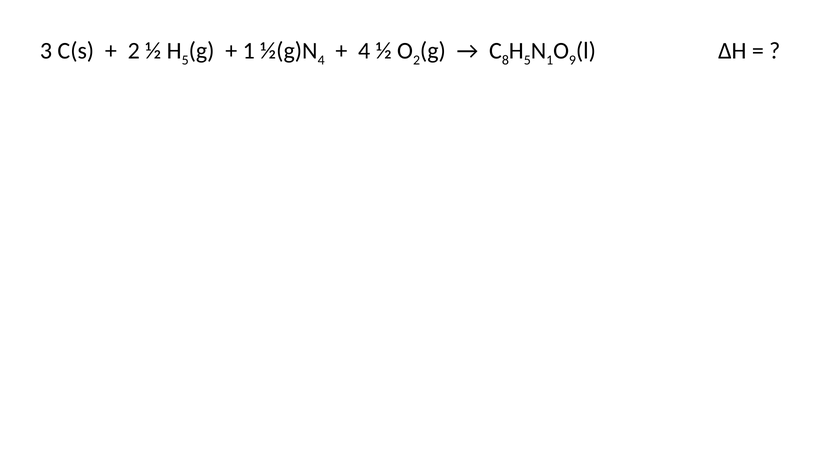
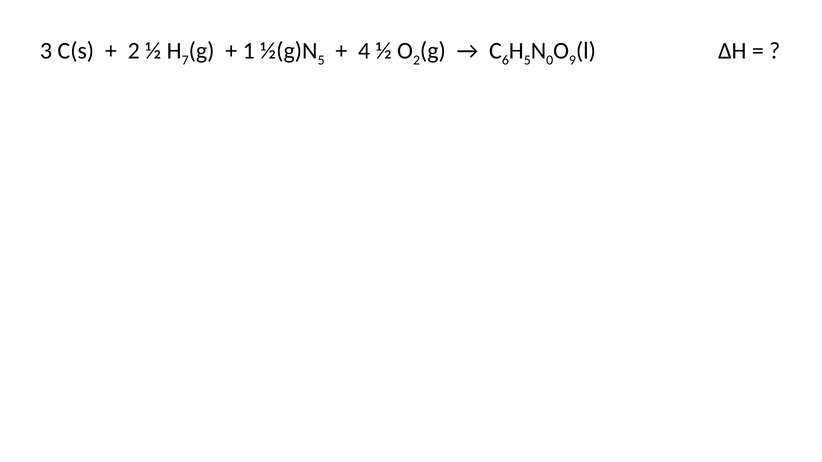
5: 5 -> 7 (185, 60)
4: 4 -> 5 (321, 60)
8: 8 -> 6 (505, 60)
1: 1 -> 0 (550, 60)
